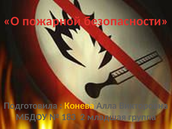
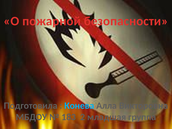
Конева colour: yellow -> light blue (79, 106)
